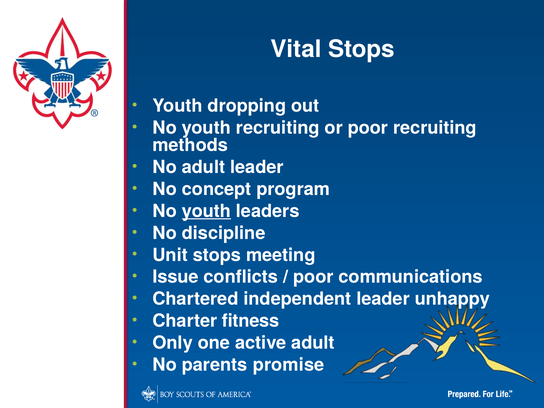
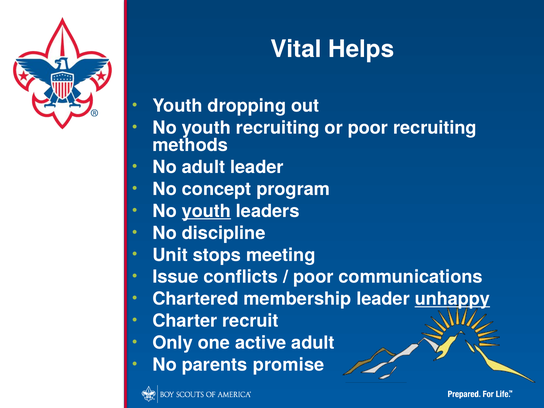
Vital Stops: Stops -> Helps (361, 49)
independent: independent -> membership (297, 299)
unhappy underline: none -> present (452, 299)
fitness: fitness -> recruit (250, 321)
